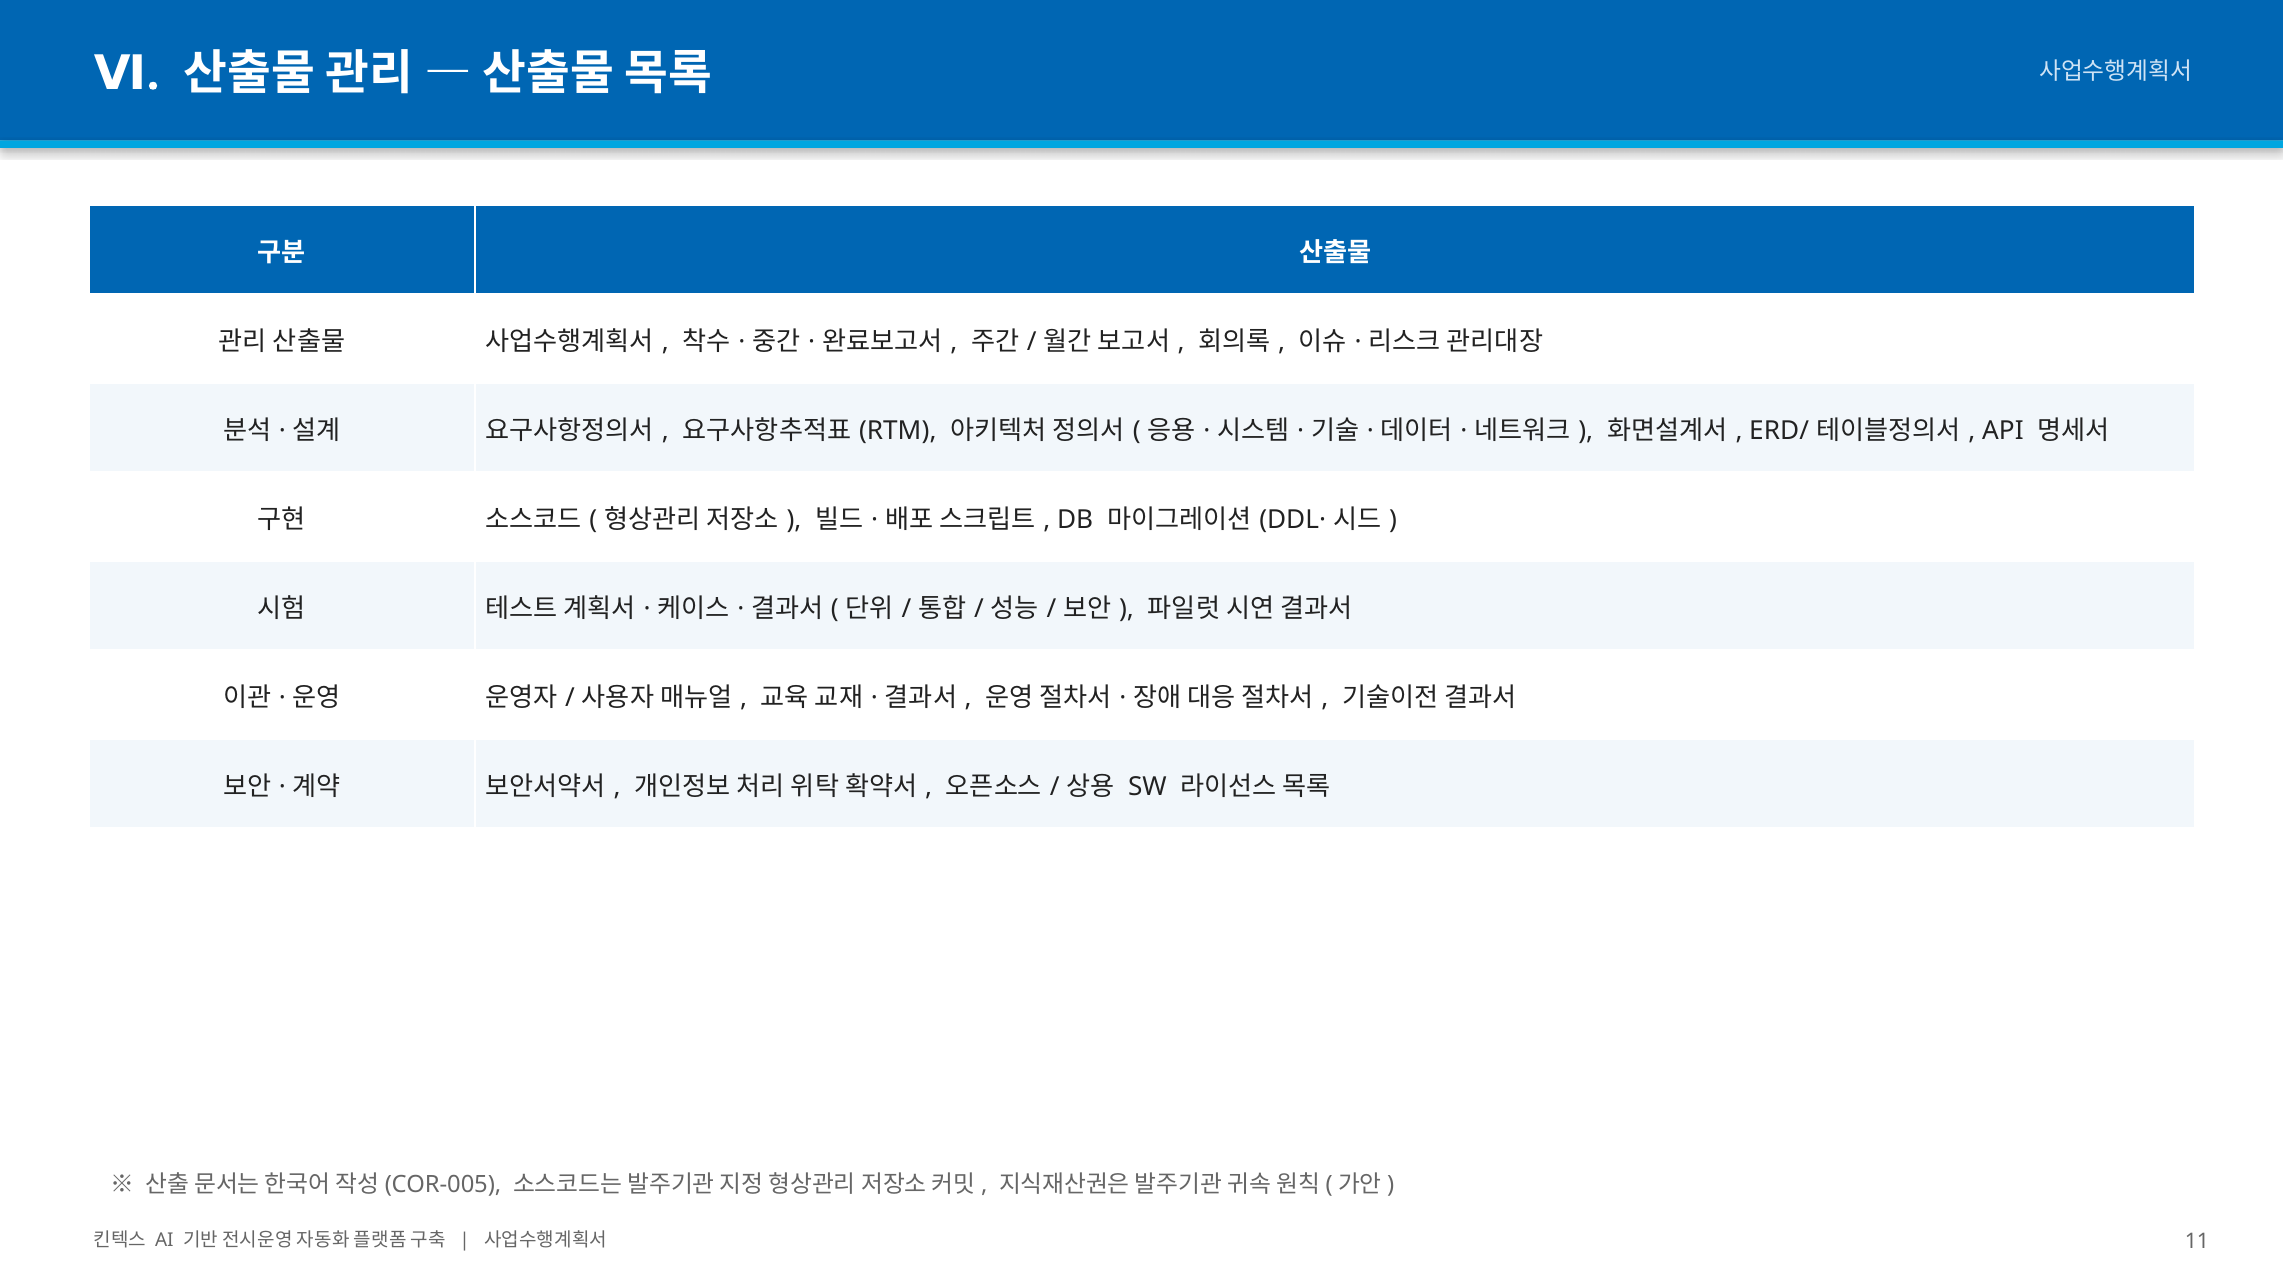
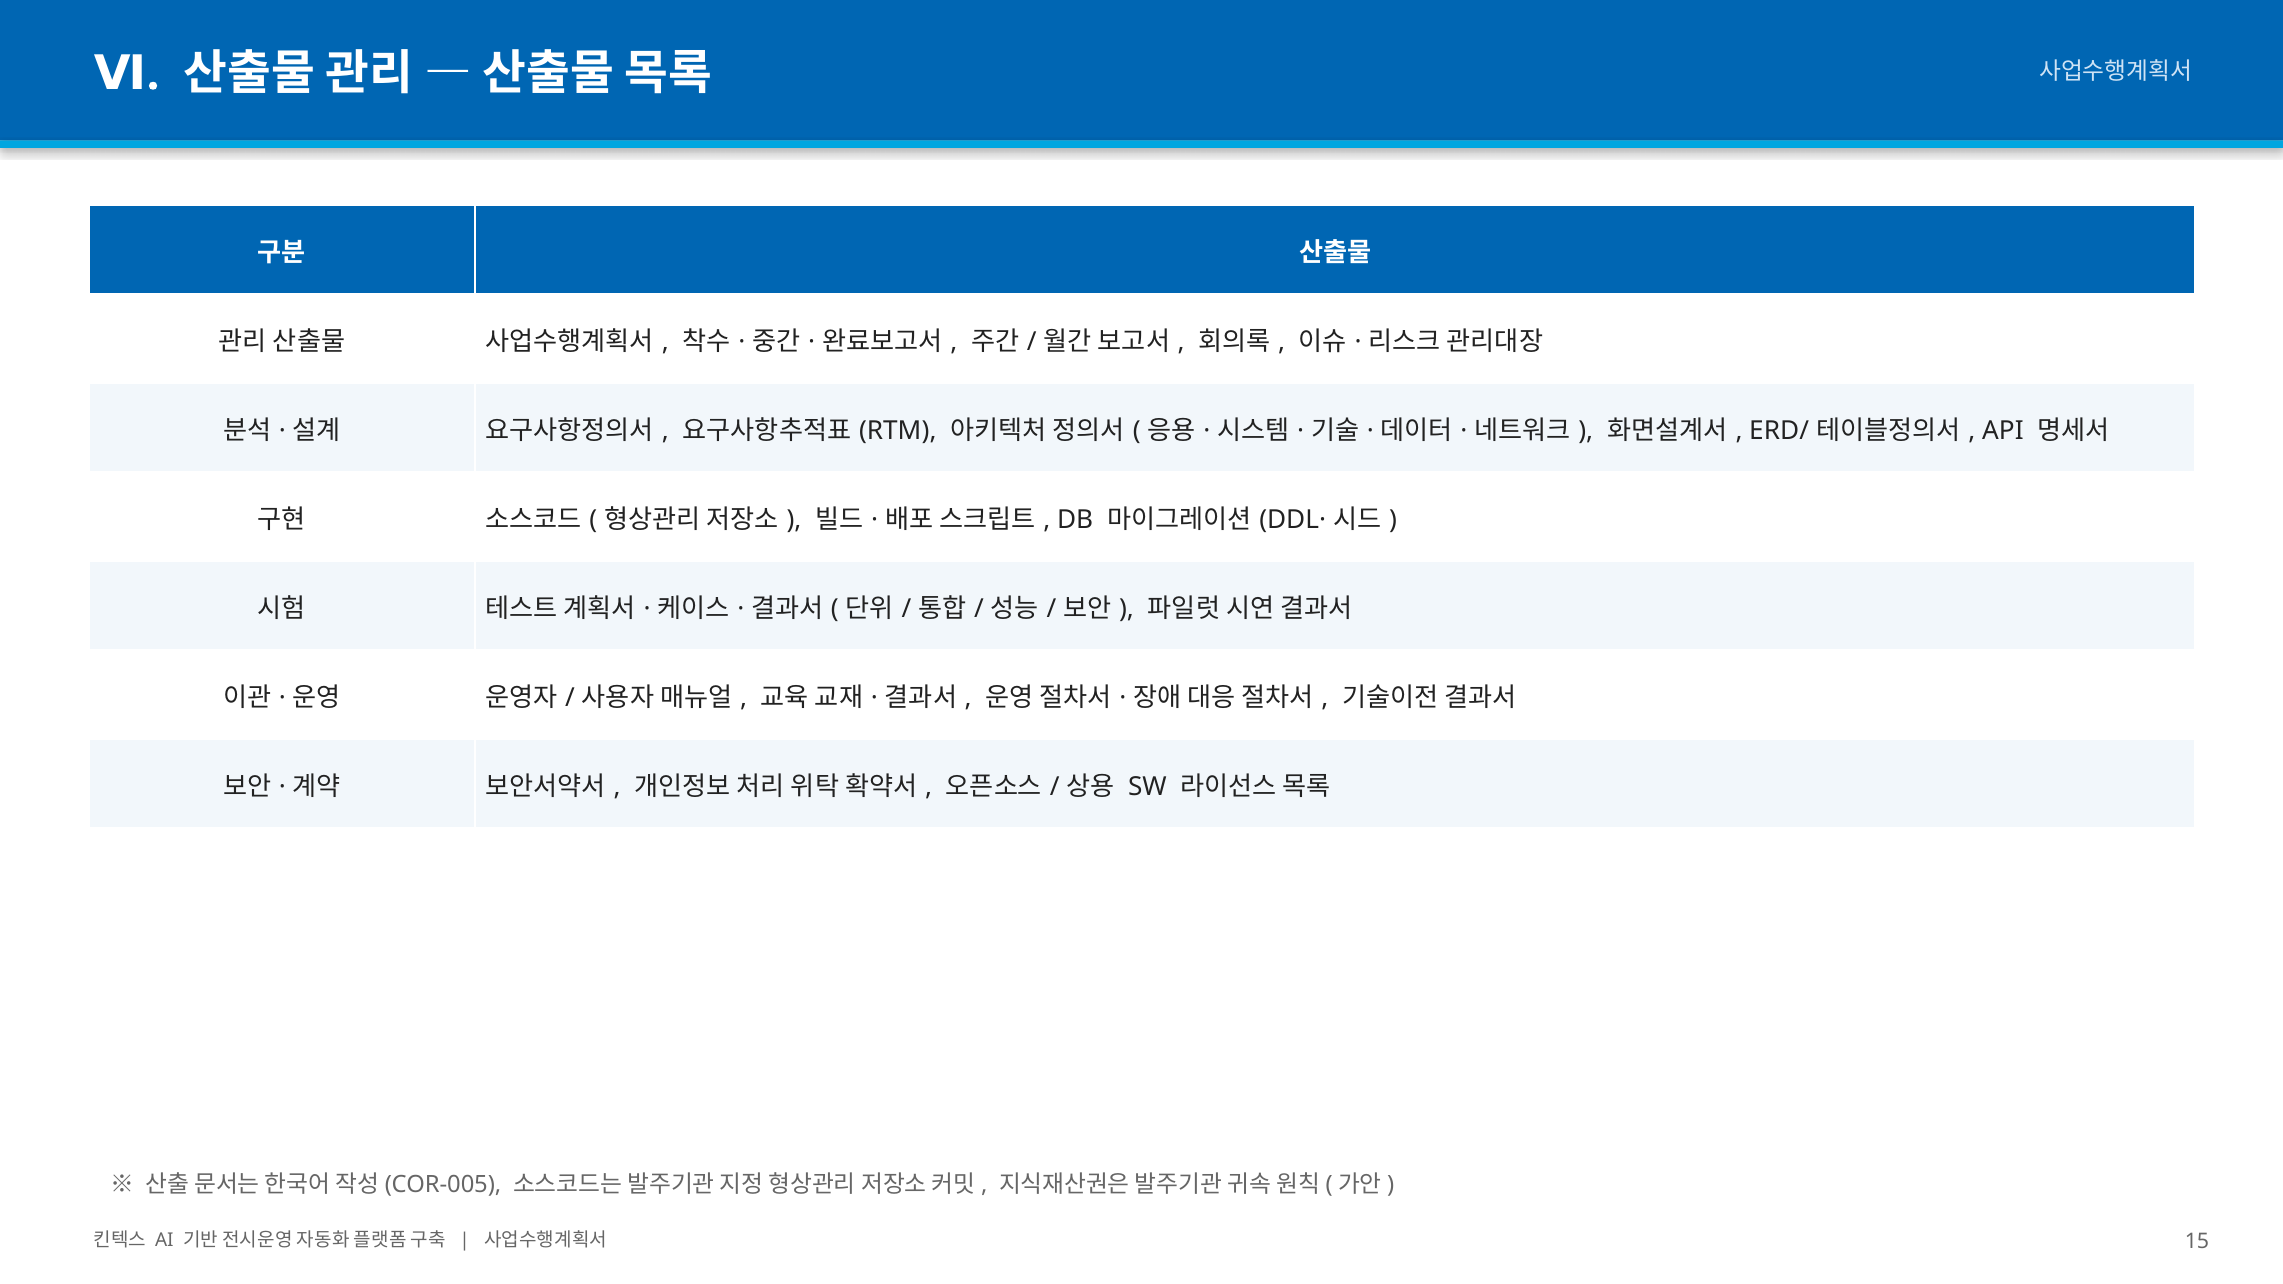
11: 11 -> 15 (2197, 1242)
